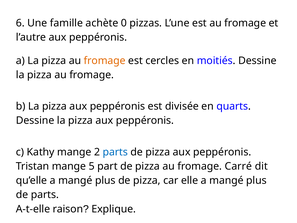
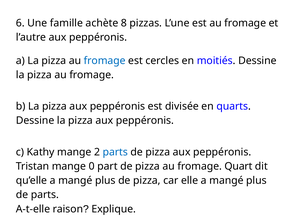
0: 0 -> 8 (124, 23)
fromage colour: orange -> blue (105, 61)
5: 5 -> 0 (92, 166)
Carré: Carré -> Quart (239, 166)
